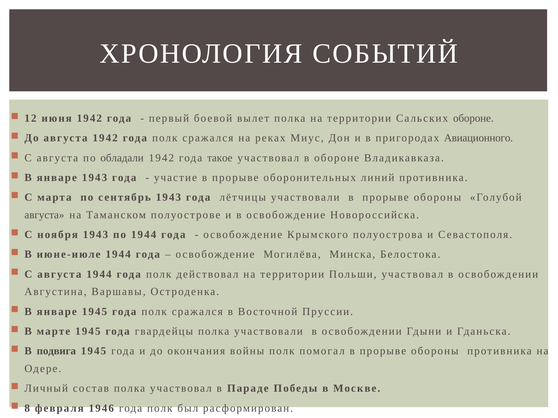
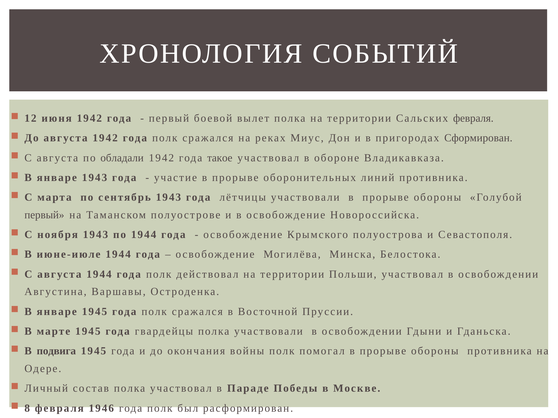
Сальских обороне: обороне -> февраля (473, 118)
Авиационного: Авиационного -> Сформирован (478, 138)
августа: августа -> первый (44, 215)
